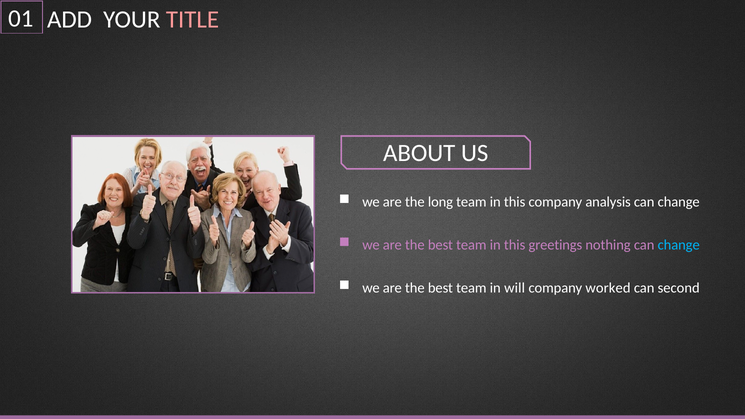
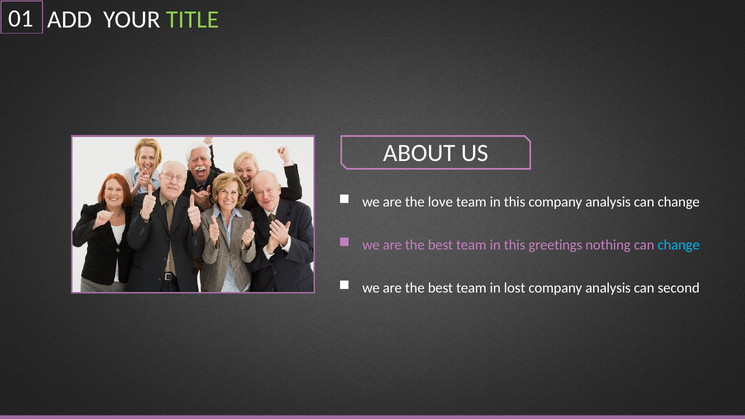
TITLE colour: pink -> light green (192, 20)
long: long -> love (440, 202)
will: will -> lost (515, 288)
worked: worked -> analysis (608, 288)
